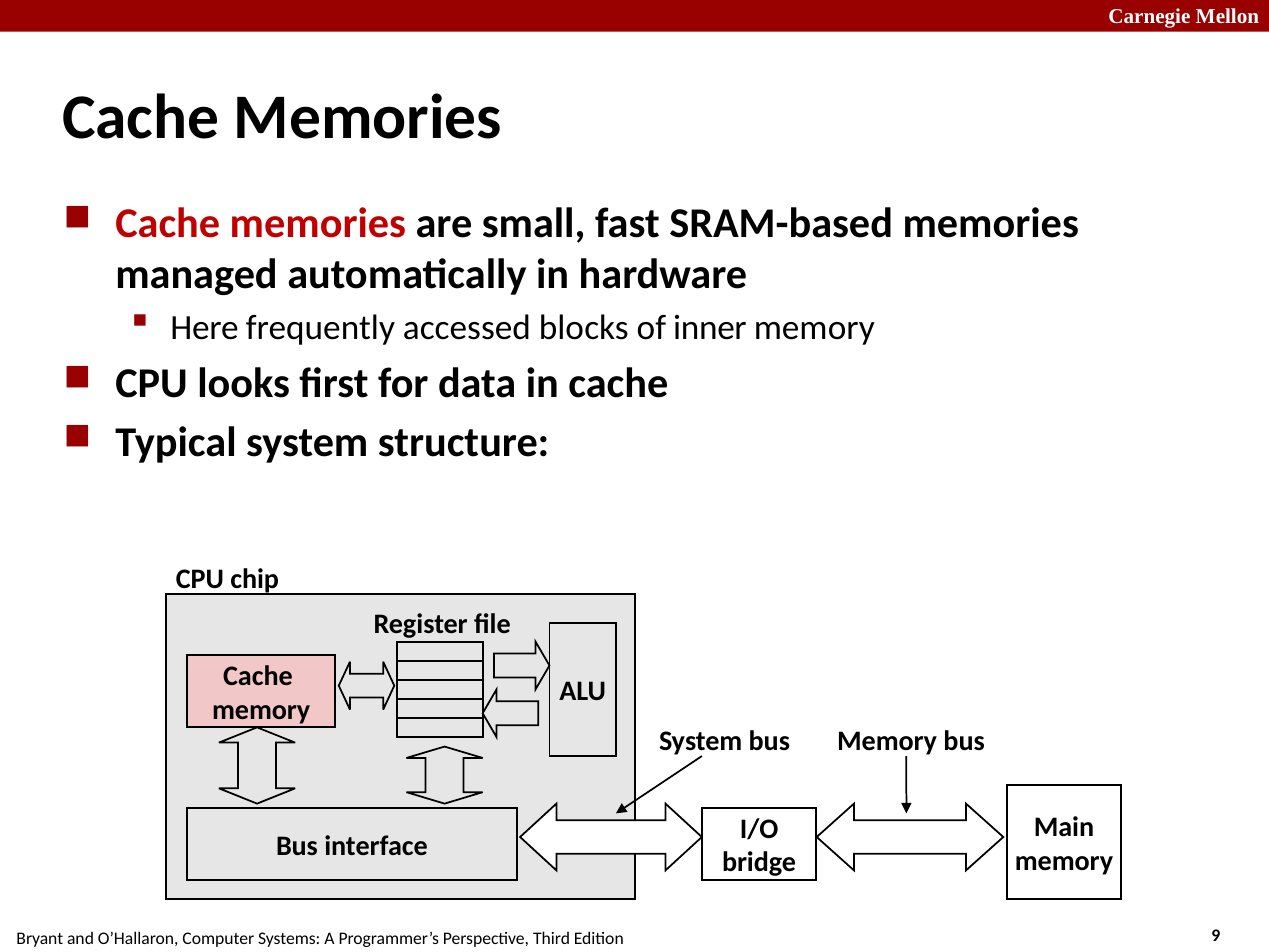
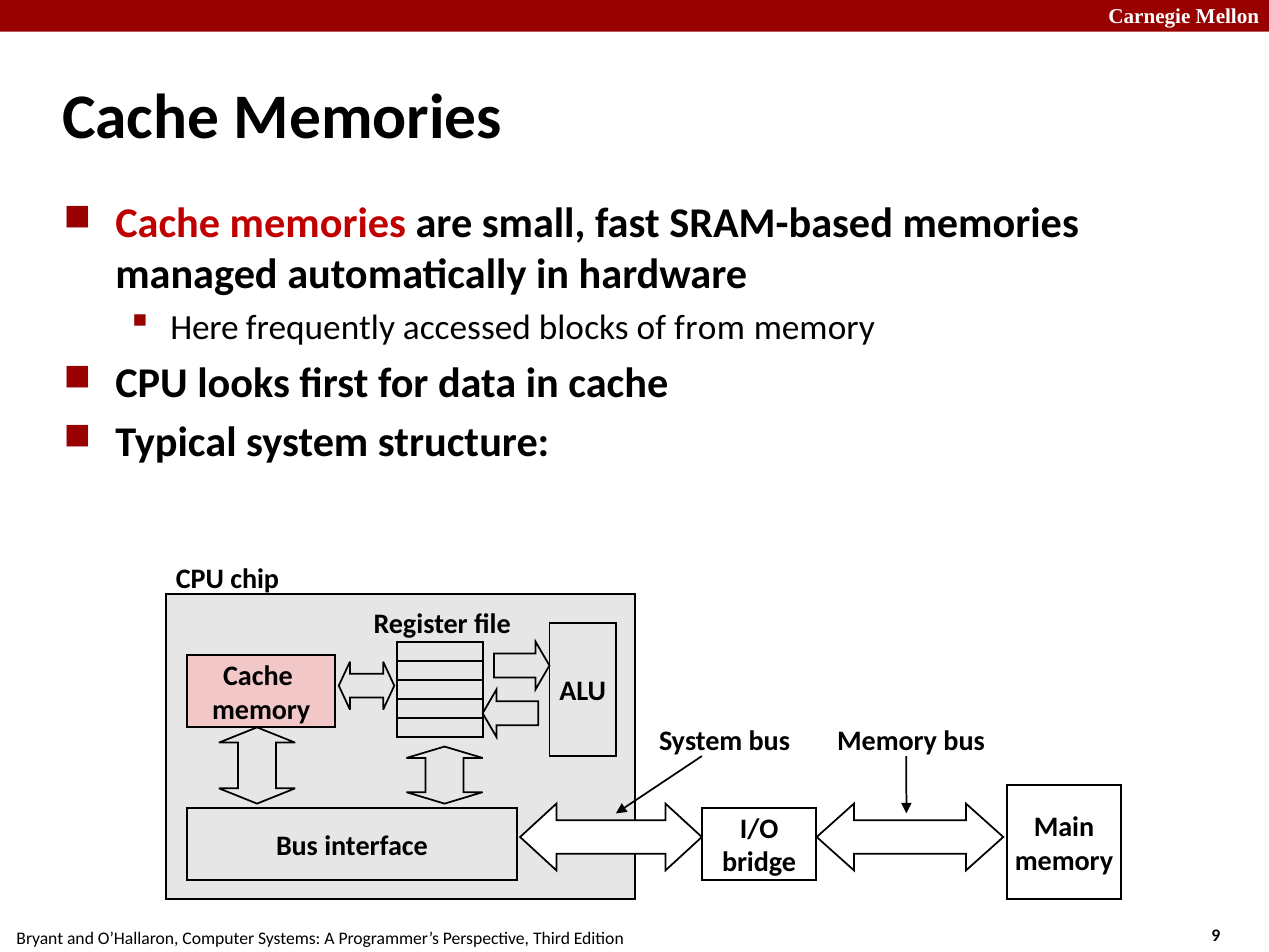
inner: inner -> from (710, 328)
